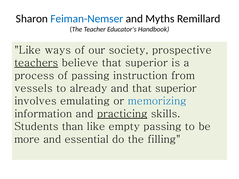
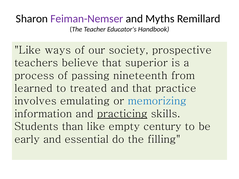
Feiman-Nemser colour: blue -> purple (87, 19)
teachers underline: present -> none (36, 63)
instruction: instruction -> nineteenth (140, 76)
vessels: vessels -> learned (33, 88)
already: already -> treated (88, 88)
and that superior: superior -> practice (176, 88)
empty passing: passing -> century (162, 127)
more: more -> early (27, 139)
